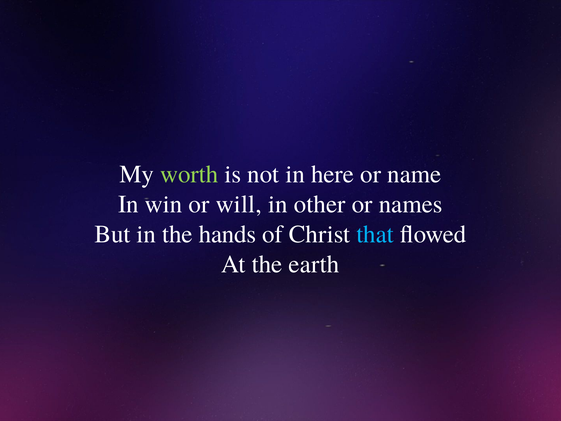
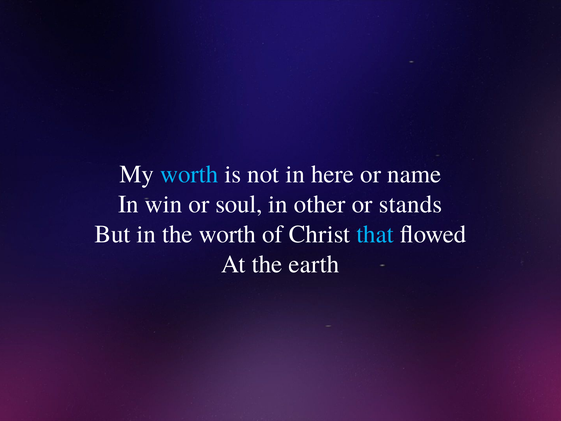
worth colour: light green -> light blue (189, 174)
will: will -> soul (239, 204)
names: names -> stands (411, 204)
the hands: hands -> worth (227, 234)
